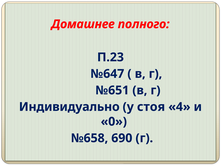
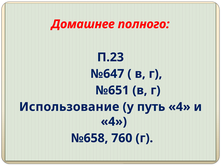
Индивидуально: Индивидуально -> Использование (69, 107)
стоя: стоя -> путь (151, 107)
0: 0 -> 4 (114, 121)
690: 690 -> 760 (122, 138)
